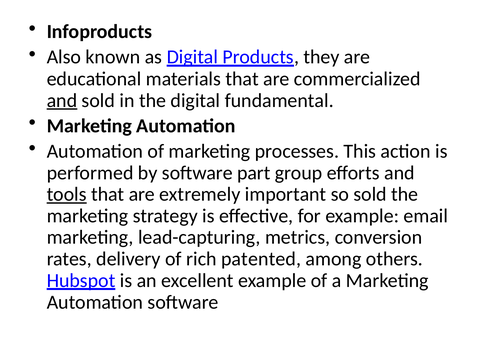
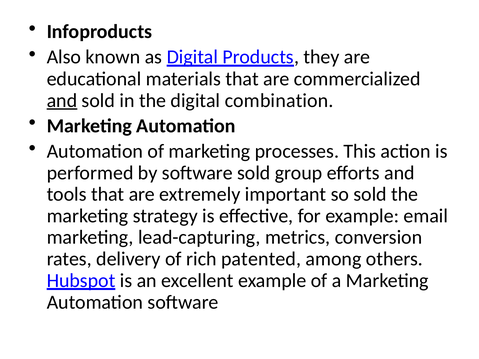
fundamental: fundamental -> combination (279, 101)
software part: part -> sold (254, 173)
tools underline: present -> none (67, 194)
